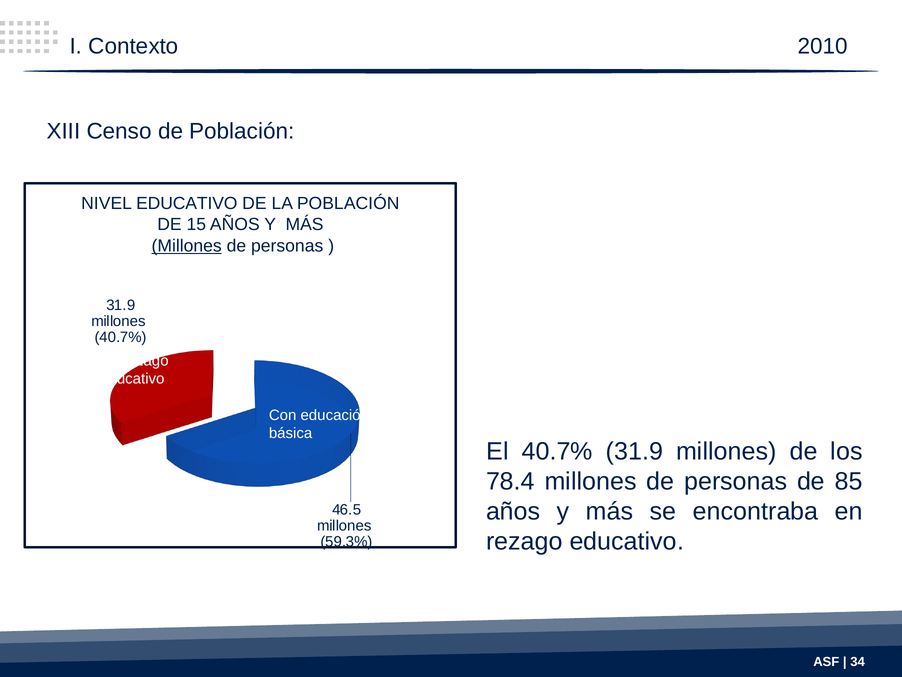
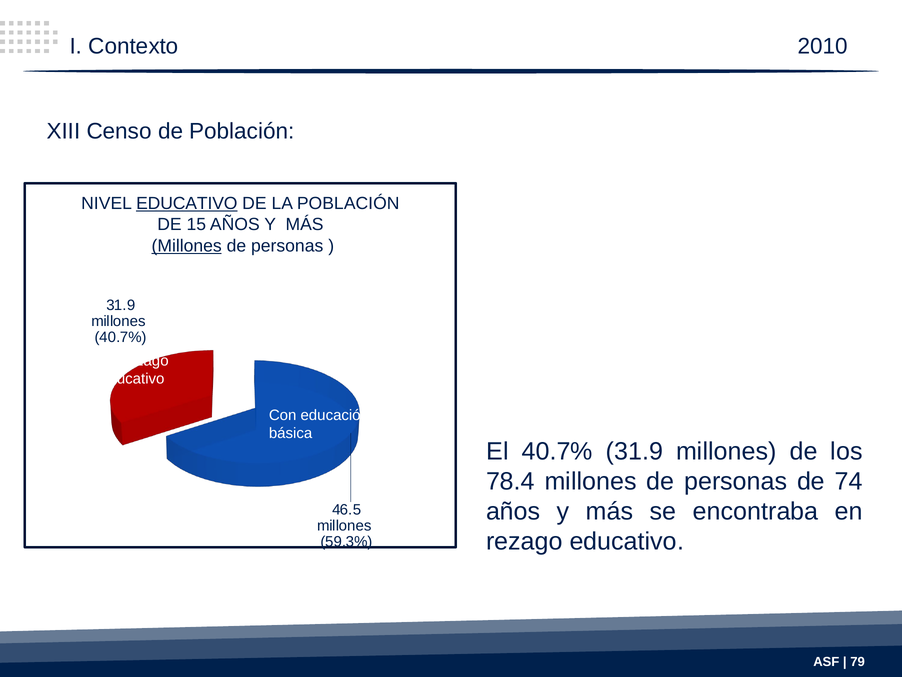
EDUCATIVO underline: none -> present (187, 203)
85: 85 -> 74 (849, 481)
34: 34 -> 79 (858, 662)
